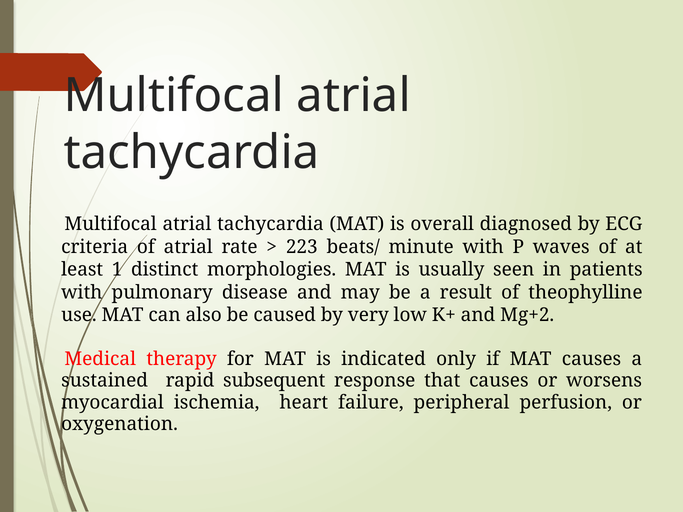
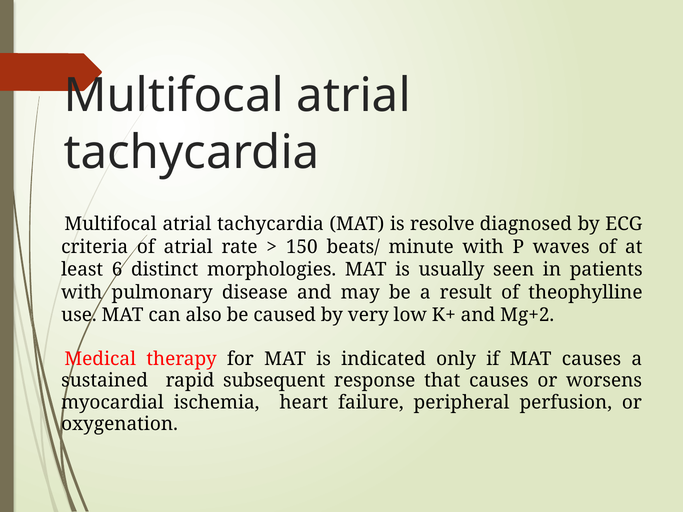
overall: overall -> resolve (442, 224)
223: 223 -> 150 (302, 247)
1: 1 -> 6 (117, 270)
